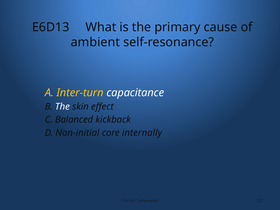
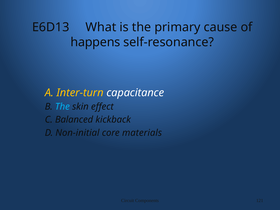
ambient: ambient -> happens (95, 42)
The colour: white -> light blue (62, 107)
internally: internally -> materials (142, 133)
